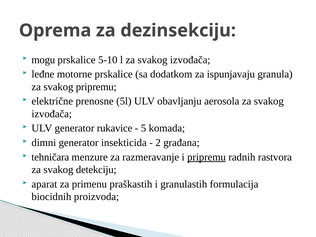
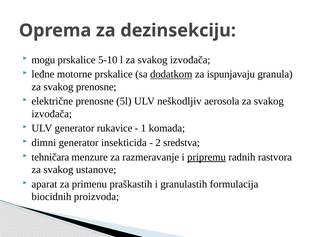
dodatkom underline: none -> present (171, 74)
svakog pripremu: pripremu -> prenosne (96, 87)
obavljanju: obavljanju -> neškodljiv (179, 101)
5: 5 -> 1 (143, 128)
građana: građana -> sredstva (182, 143)
detekciju: detekciju -> ustanove (96, 170)
